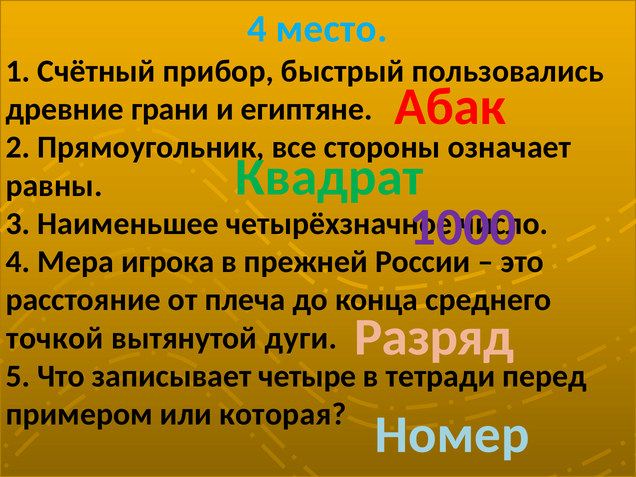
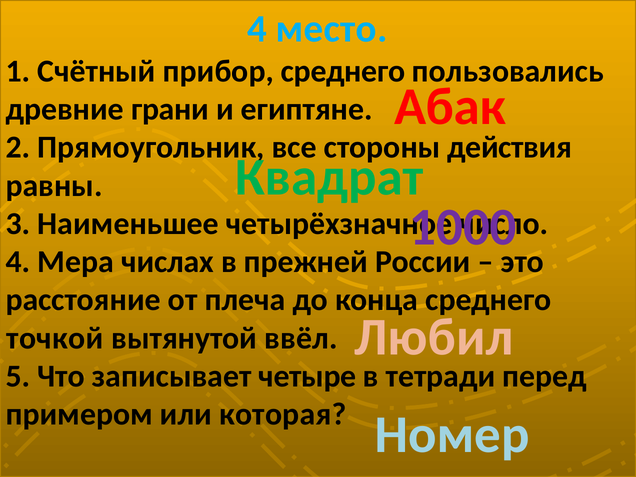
прибор быстрый: быстрый -> среднего (343, 71)
означает: означает -> действия (510, 147)
игрока: игрока -> числах (168, 262)
Разряд: Разряд -> Любил (434, 337)
дуги: дуги -> ввёл (301, 338)
